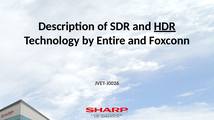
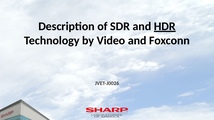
Entire: Entire -> Video (111, 41)
